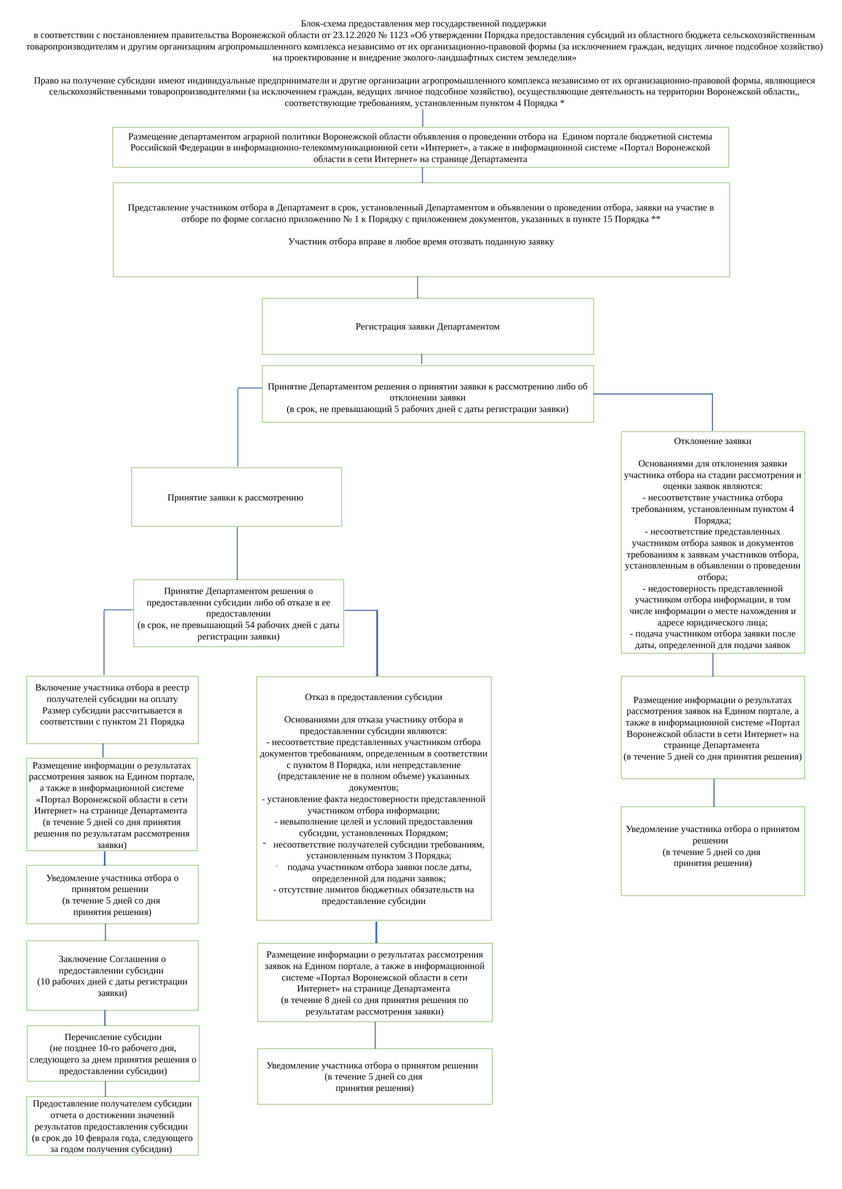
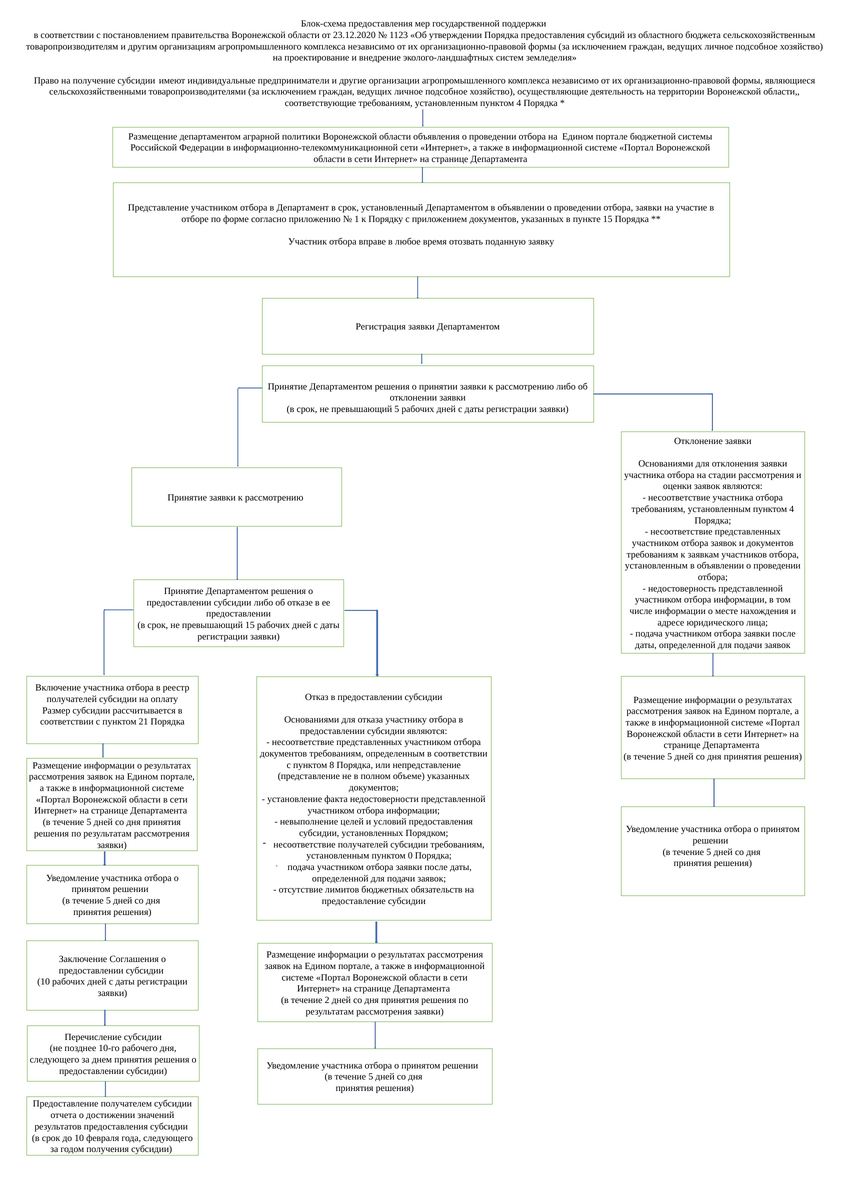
превышающий 54: 54 -> 15 (250, 626)
3: 3 -> 0 (410, 856)
течение 8: 8 -> 2 (327, 1001)
